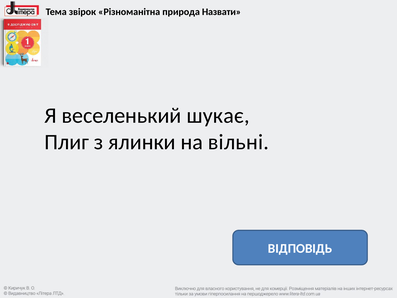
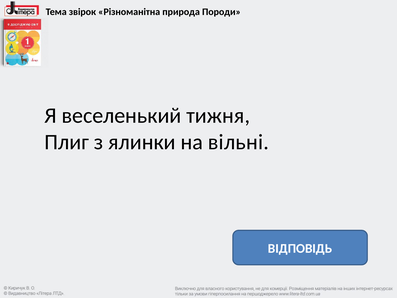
Назвати: Назвати -> Породи (222, 12)
шукає: шукає -> тижня (218, 116)
